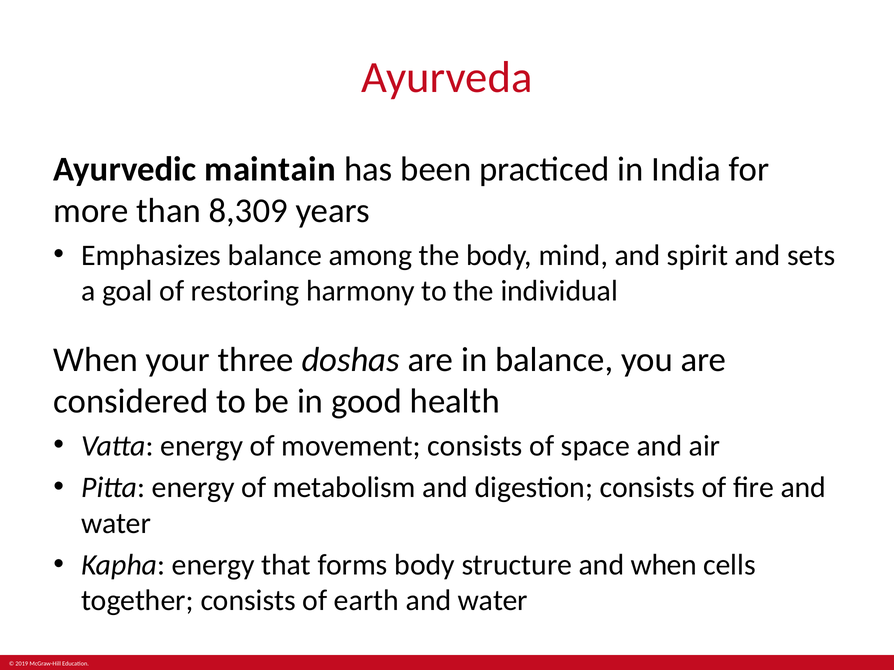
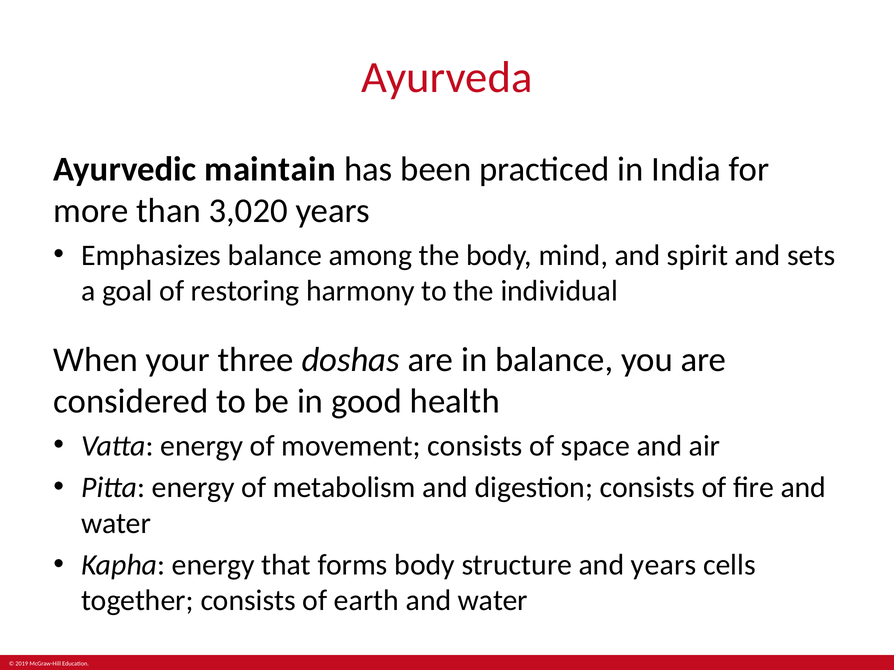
8,309: 8,309 -> 3,020 (248, 211)
and when: when -> years (664, 565)
